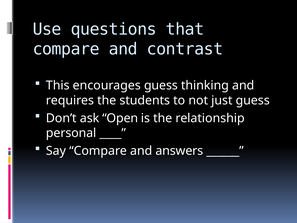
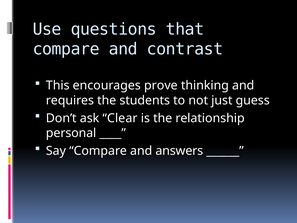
encourages guess: guess -> prove (161, 85)
Open: Open -> Clear (120, 118)
